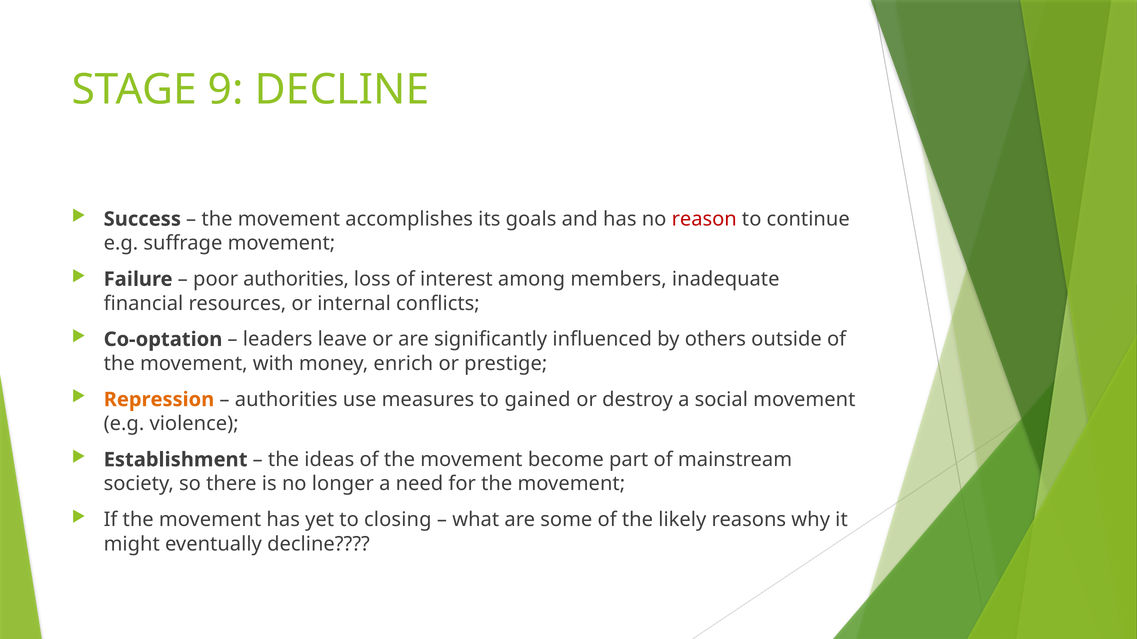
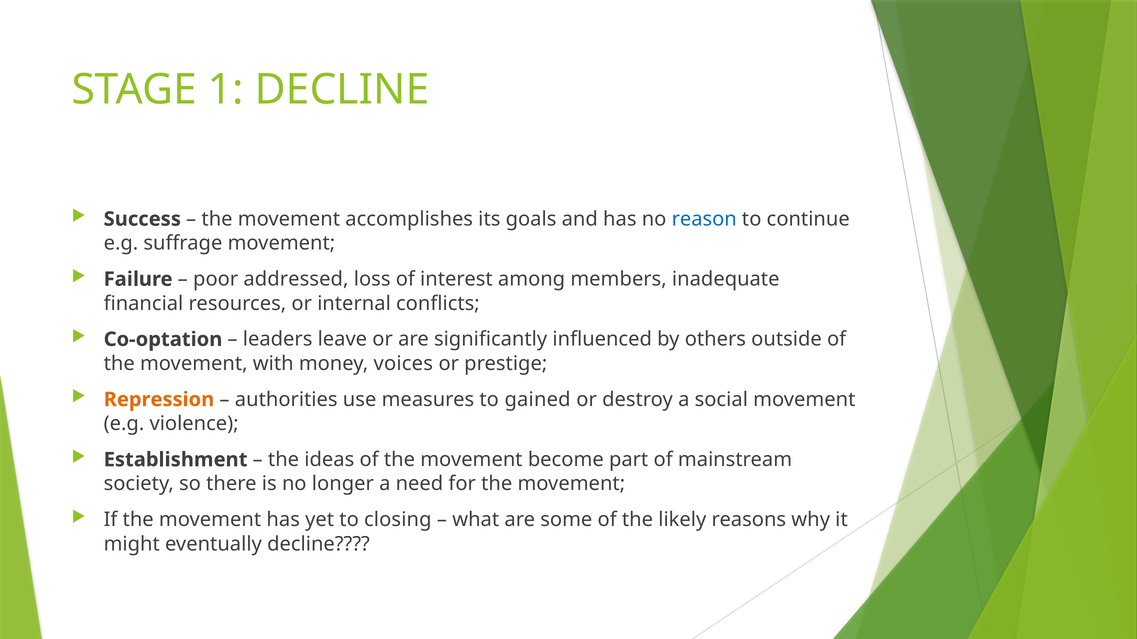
9: 9 -> 1 (226, 90)
reason colour: red -> blue (704, 219)
poor authorities: authorities -> addressed (296, 279)
enrich: enrich -> voices (403, 364)
